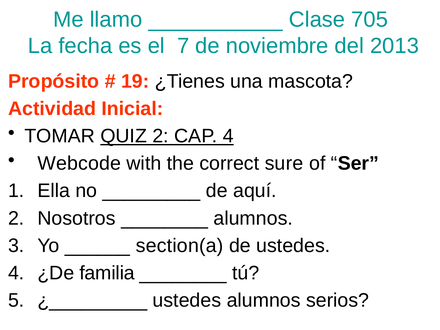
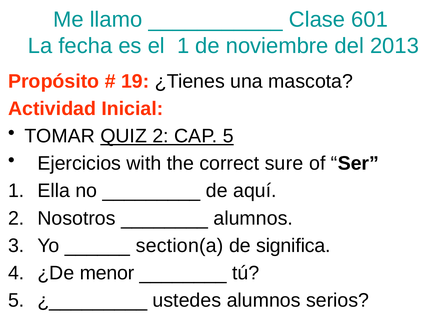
705: 705 -> 601 (370, 20)
el 7: 7 -> 1 (183, 46)
CAP 4: 4 -> 5 (228, 136)
Webcode: Webcode -> Ejercicios (79, 163)
de ustedes: ustedes -> significa (293, 246)
familia: familia -> menor (107, 273)
